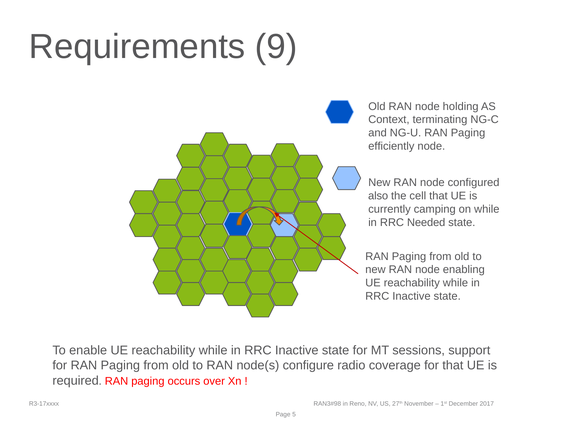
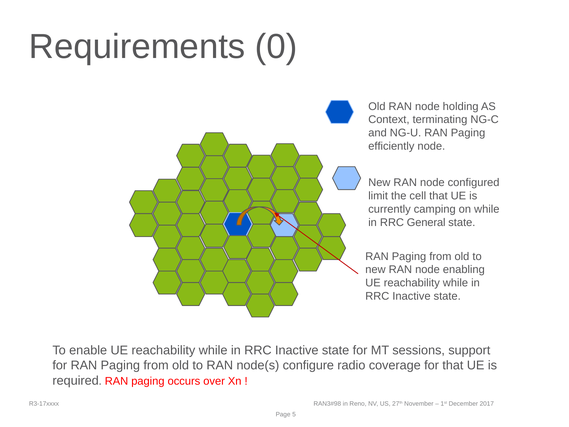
9: 9 -> 0 (276, 47)
also: also -> limit (378, 196)
Needed: Needed -> General (426, 222)
